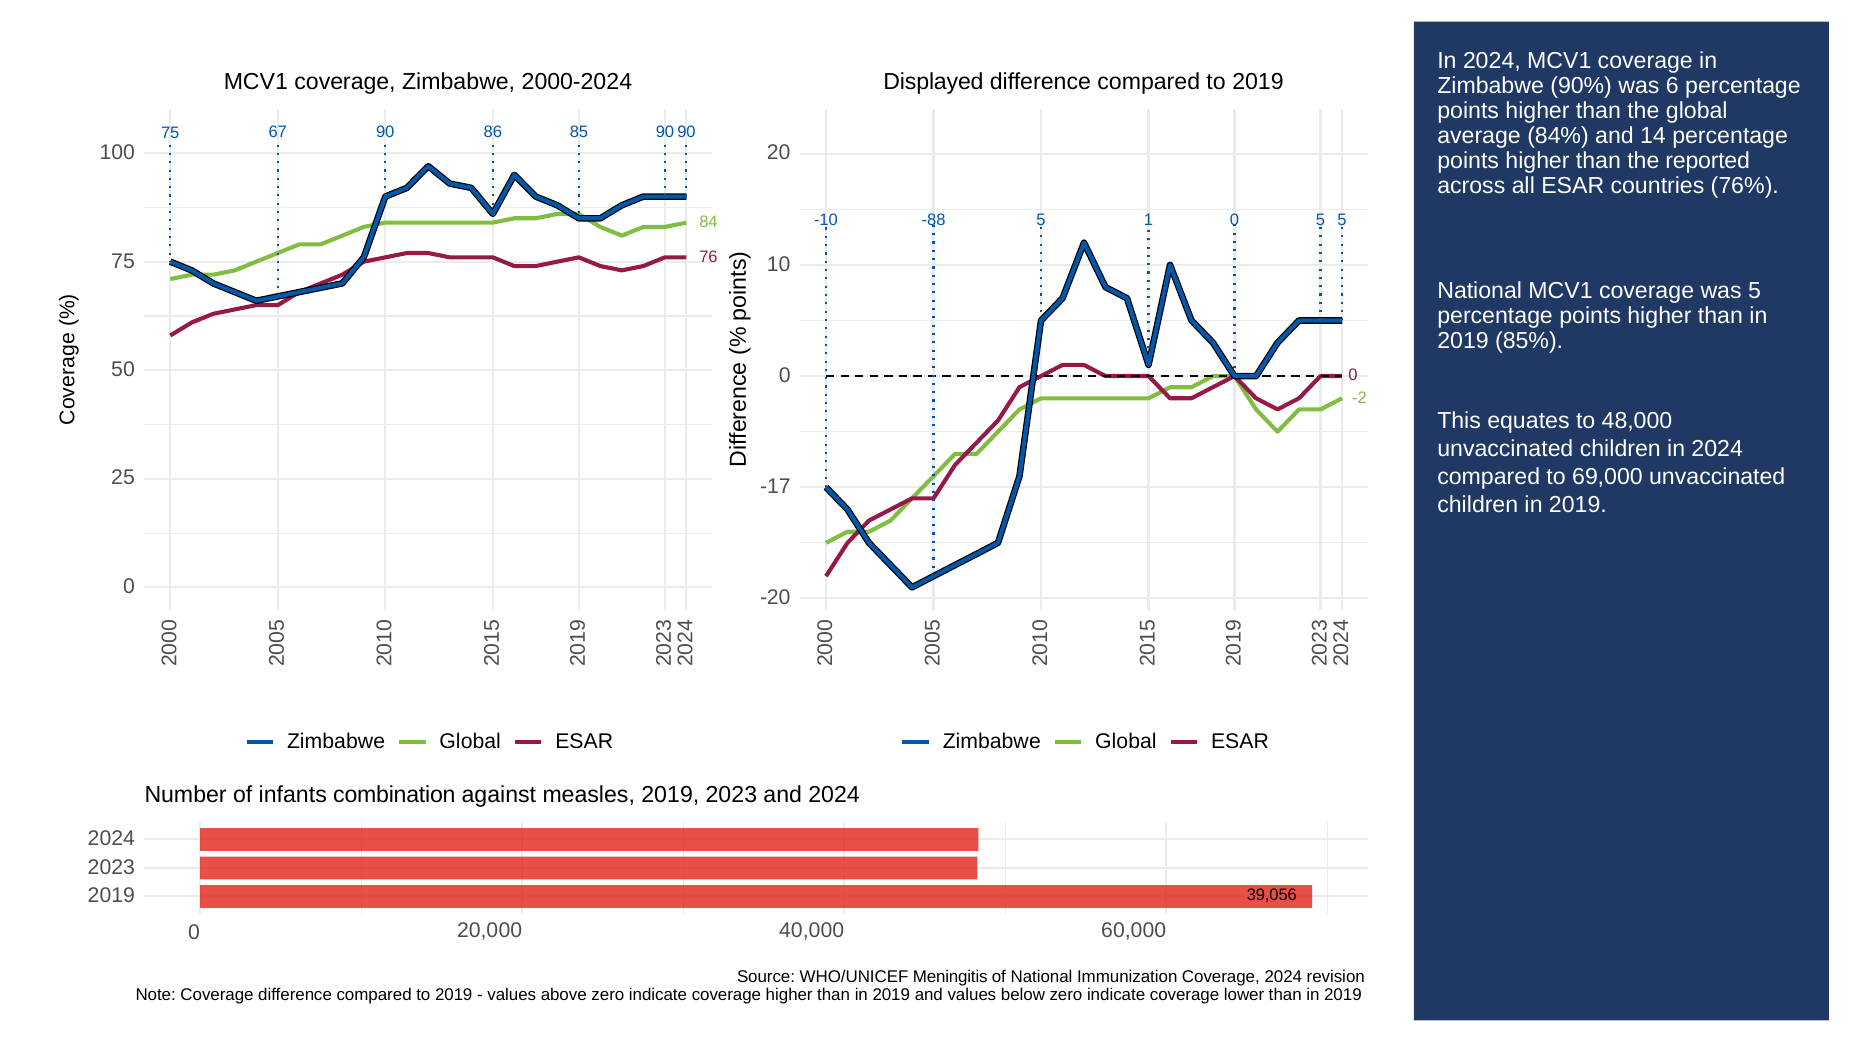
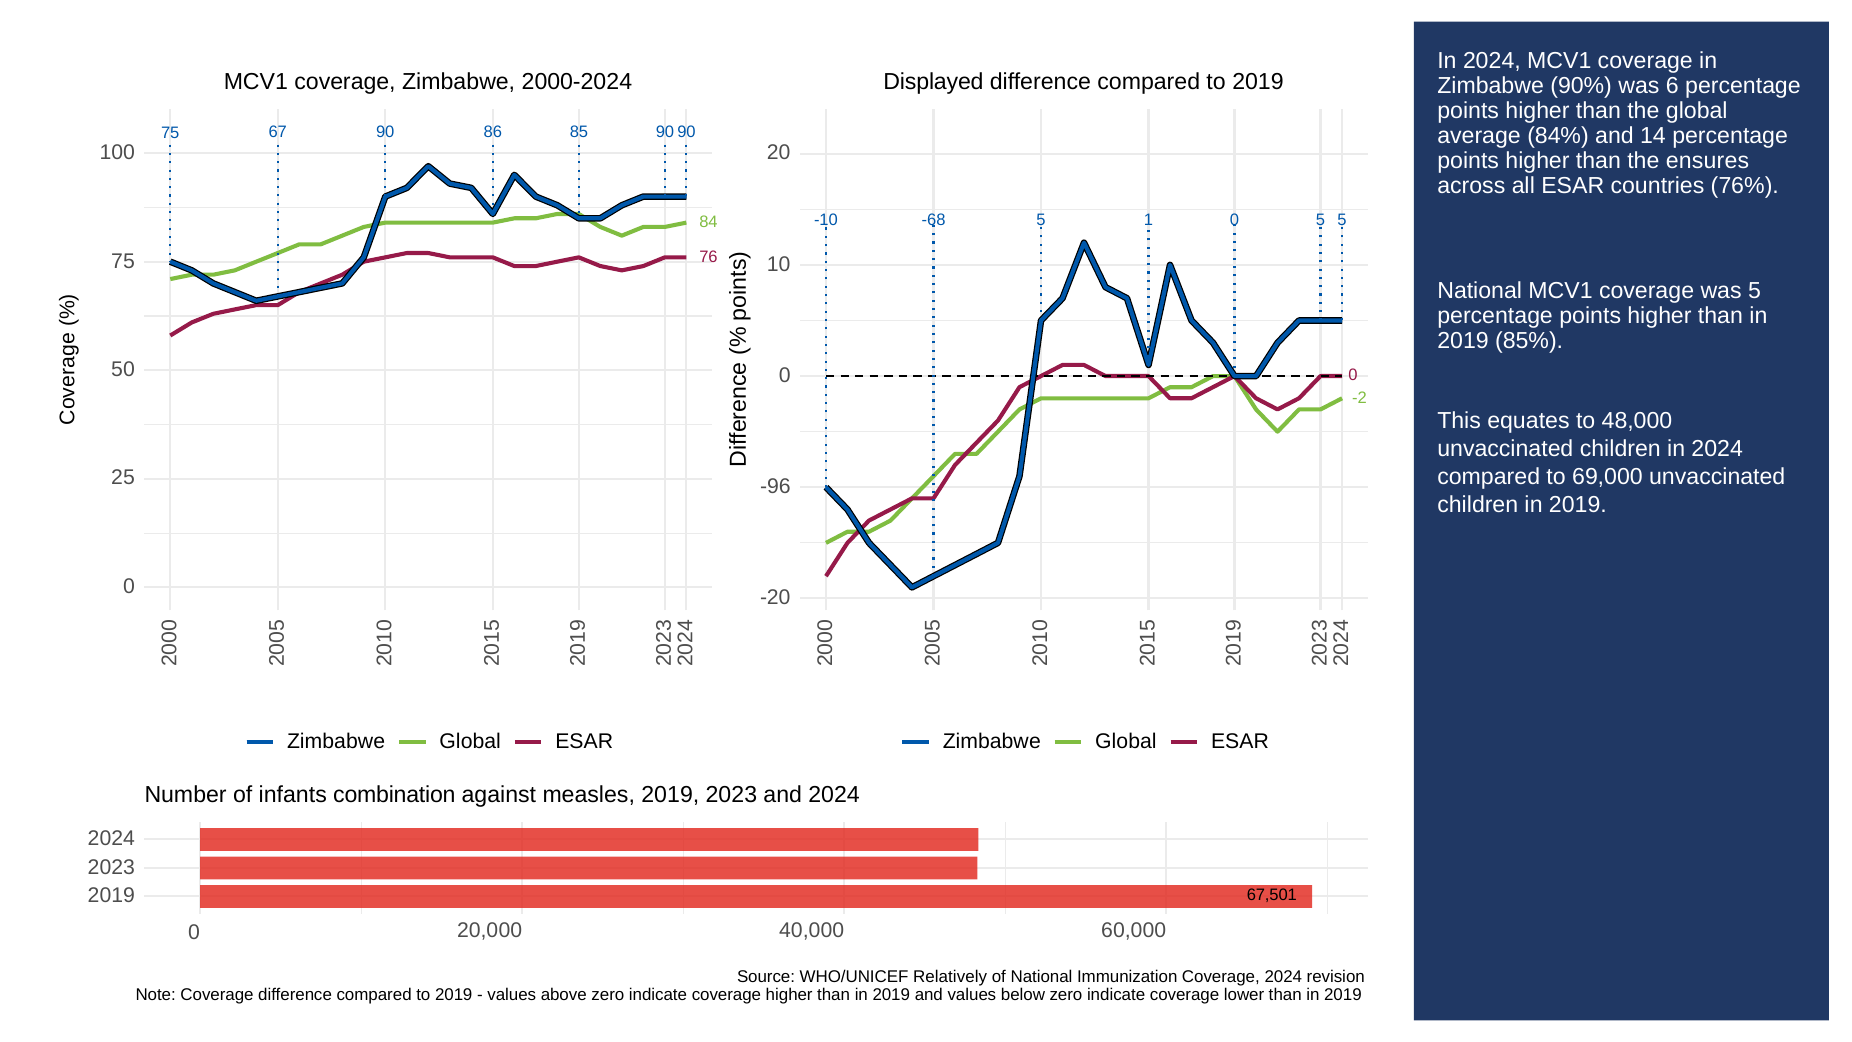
reported: reported -> ensures (1708, 161)
-88: -88 -> -68 (934, 220)
-17: -17 -> -96 (775, 486)
39,056: 39,056 -> 67,501 (1272, 895)
Meningitis: Meningitis -> Relatively (950, 976)
